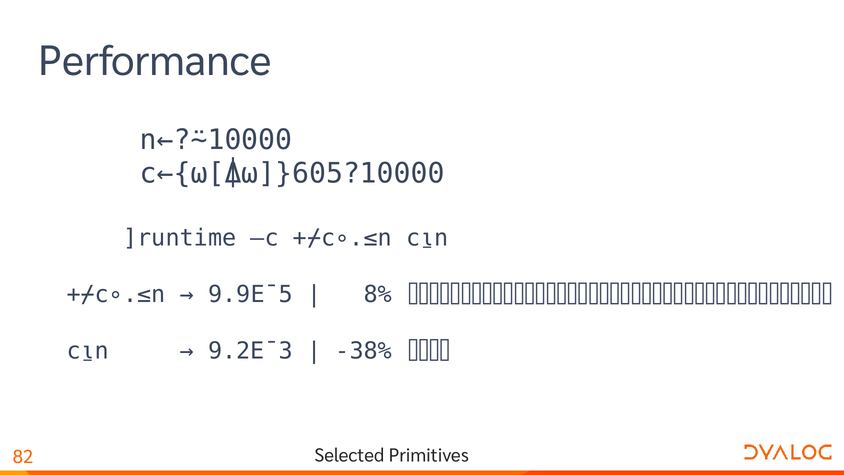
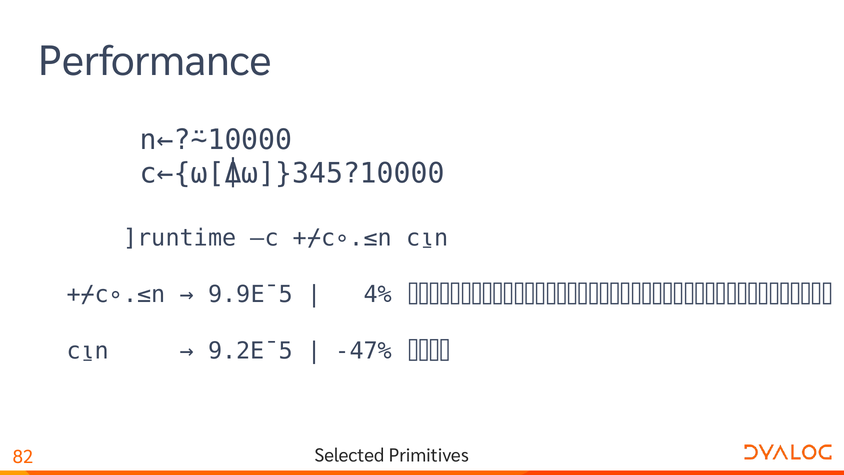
c←{⍵[⍋⍵]}605?10000: c←{⍵[⍋⍵]}605?10000 -> c←{⍵[⍋⍵]}345?10000 (292, 174)
8%: 8% -> 4% (378, 294)
9.2E¯3: 9.2E¯3 -> 9.2E¯5 (250, 351)
-38%: -38% -> -47% (364, 351)
